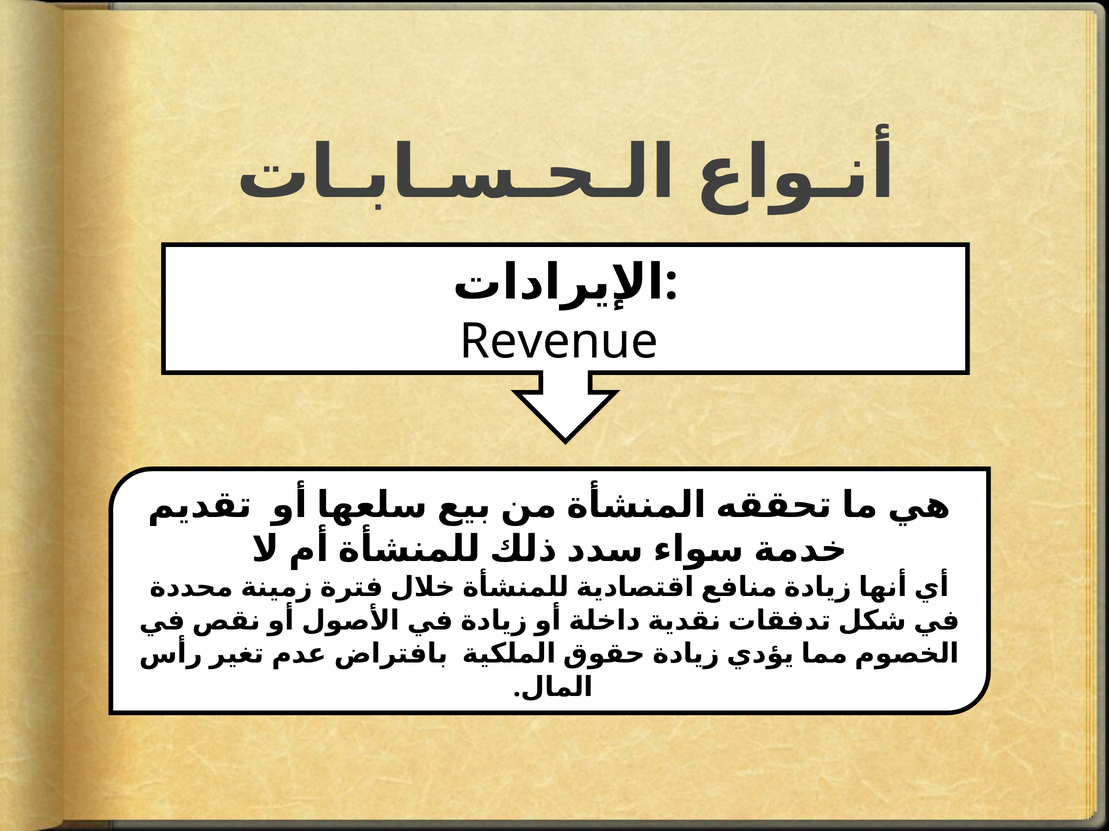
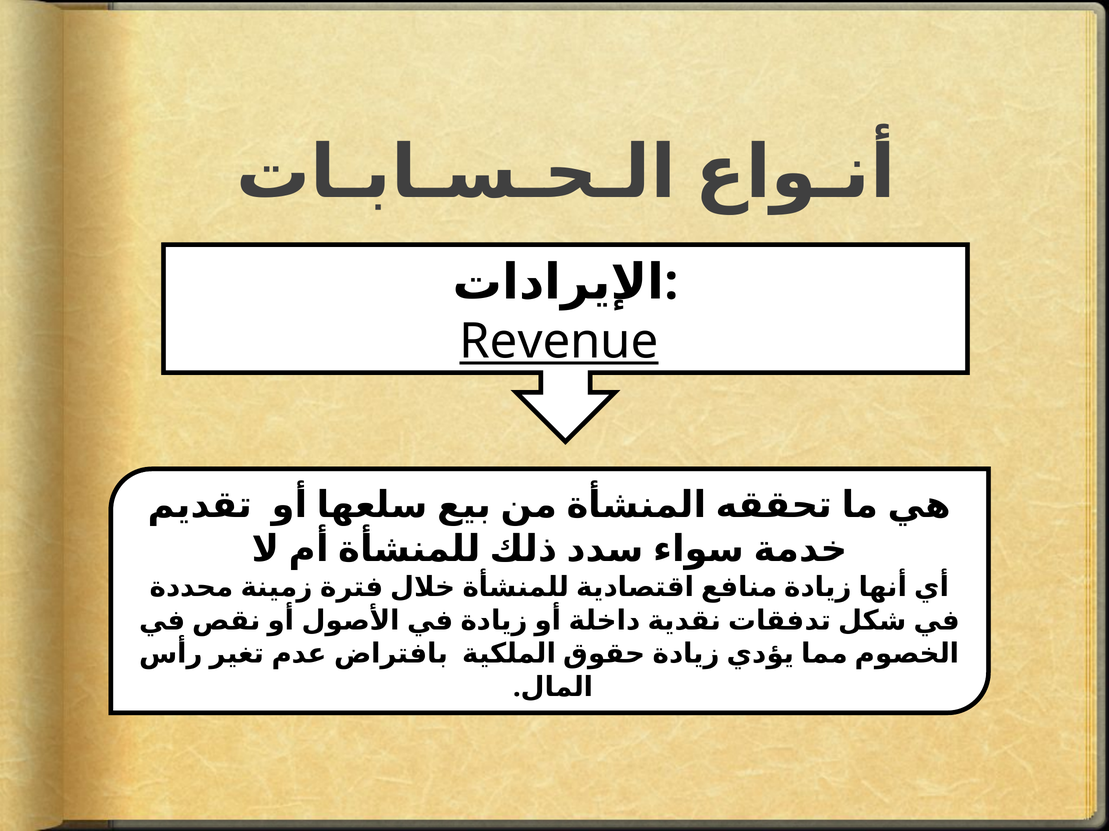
Revenue underline: none -> present (559, 342)
